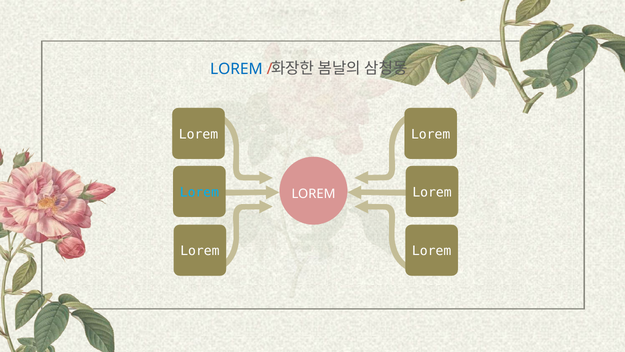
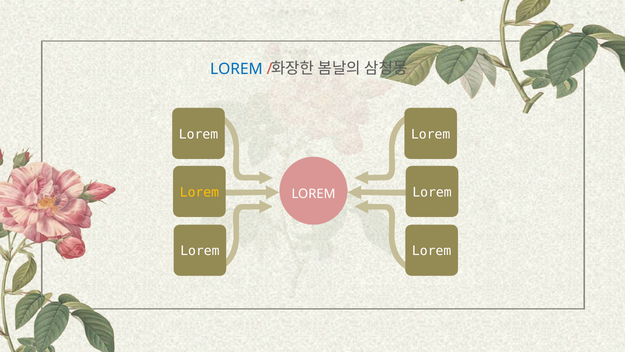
Lorem colour: light blue -> yellow (199, 192)
